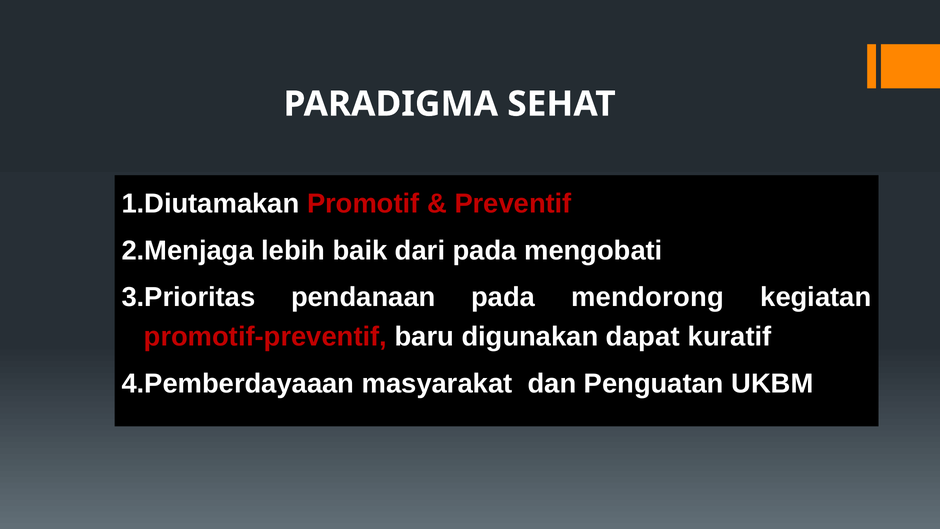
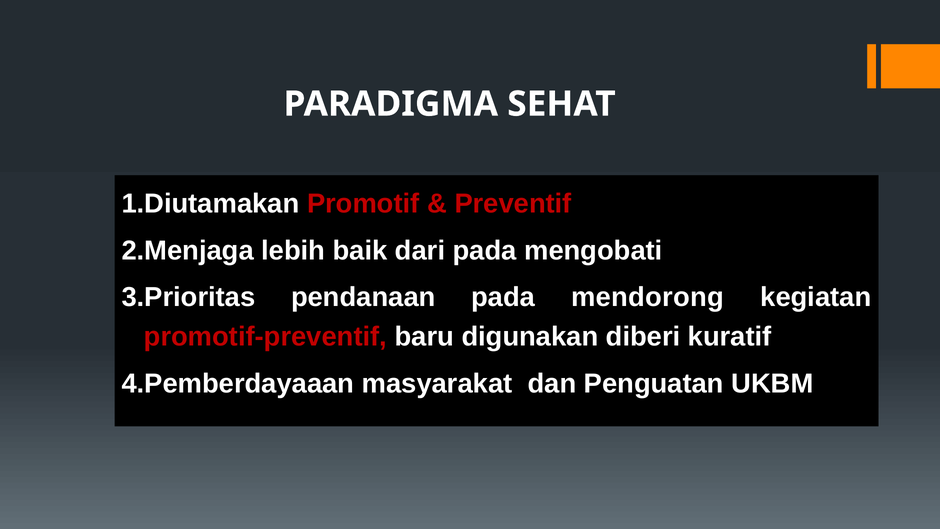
dapat: dapat -> diberi (643, 337)
